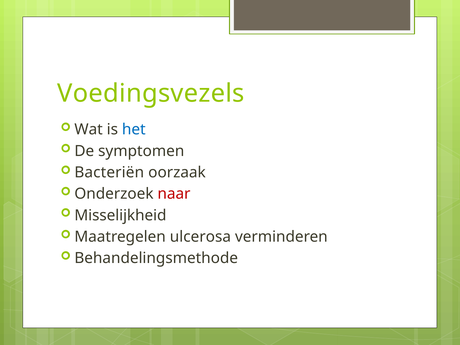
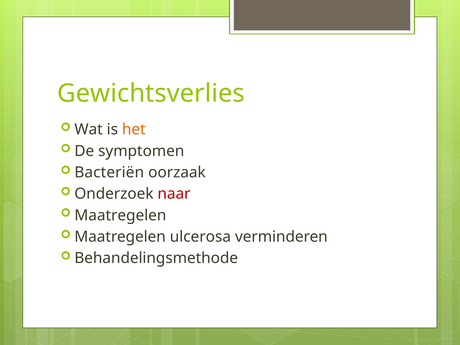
Voedingsvezels: Voedingsvezels -> Gewichtsverlies (151, 93)
het colour: blue -> orange (134, 129)
Misselijkheid: Misselijkheid -> Maatregelen (120, 215)
